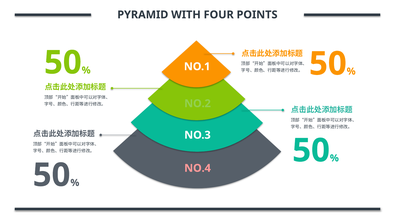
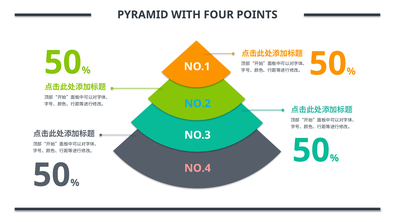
NO.2 colour: light green -> light blue (198, 104)
